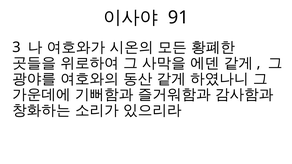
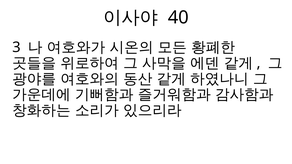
91: 91 -> 40 (178, 18)
